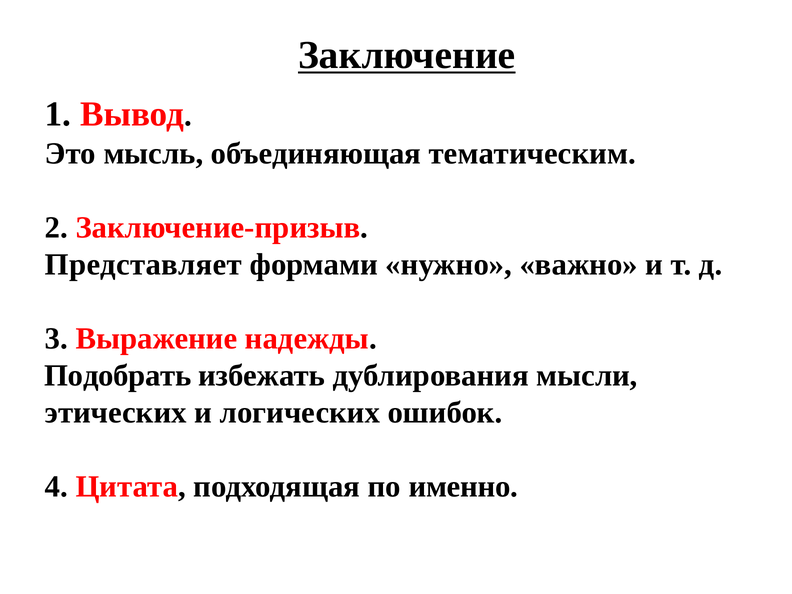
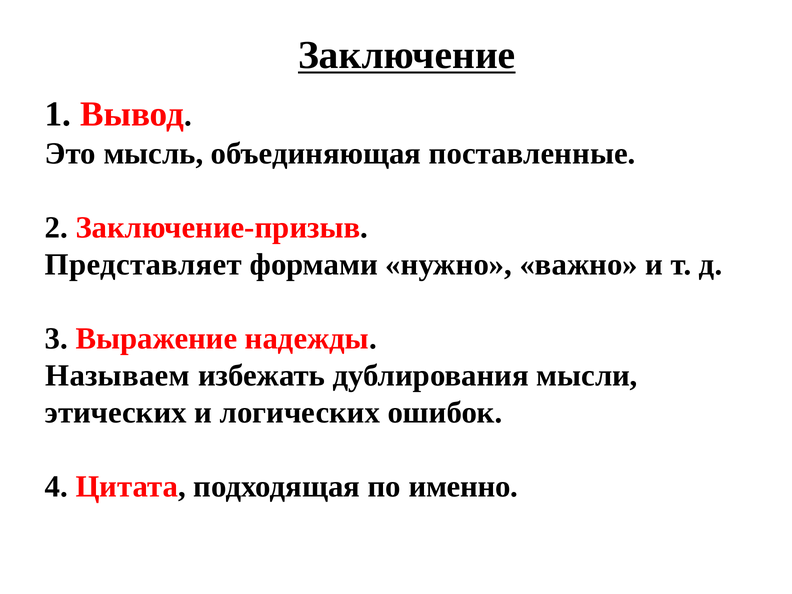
тематическим: тематическим -> поставленные (532, 154)
Подобрать: Подобрать -> Называем (118, 375)
